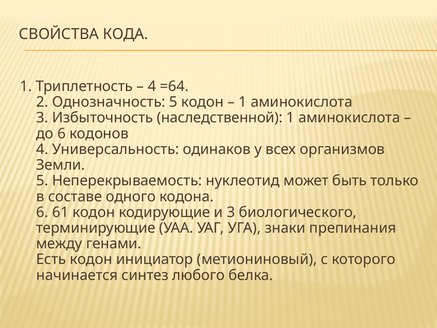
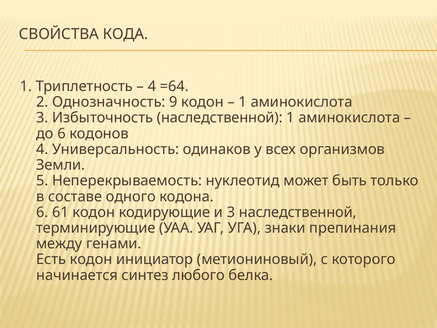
Однозначность 5: 5 -> 9 (173, 102)
3 биологического: биологического -> наследственной (298, 212)
